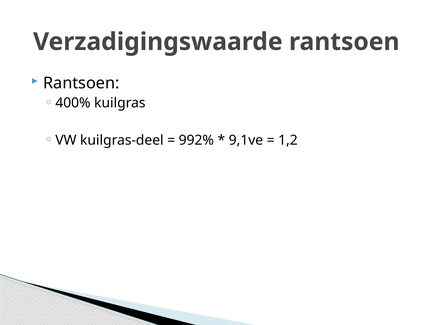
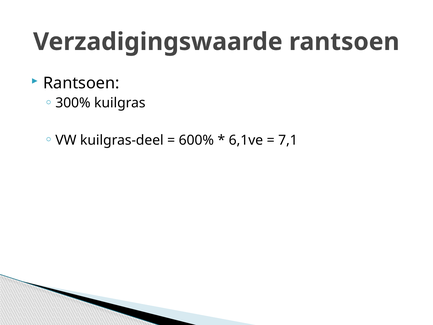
400%: 400% -> 300% (73, 103)
992%: 992% -> 600% (196, 140)
9,1ve: 9,1ve -> 6,1ve (246, 140)
1,2: 1,2 -> 7,1 (288, 140)
